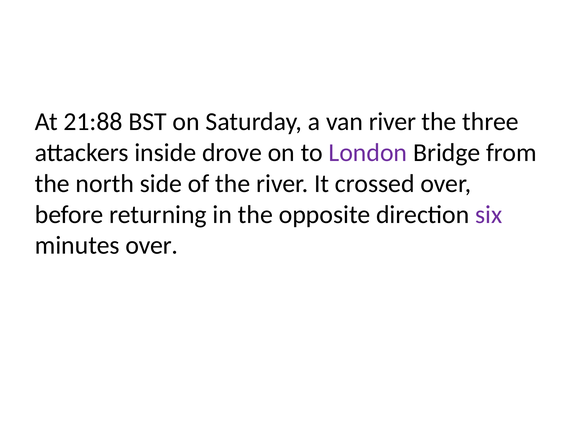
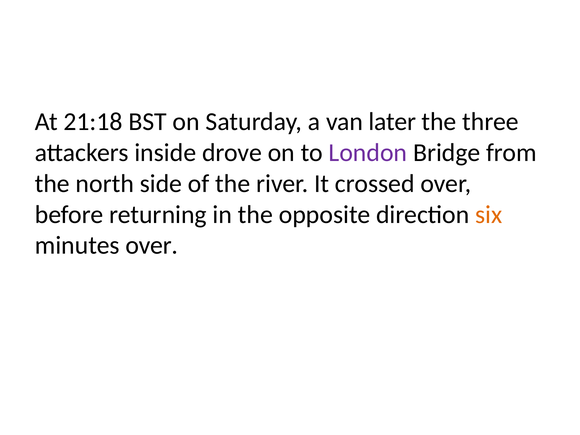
21:88: 21:88 -> 21:18 (93, 122)
van river: river -> later (392, 122)
six colour: purple -> orange (489, 214)
